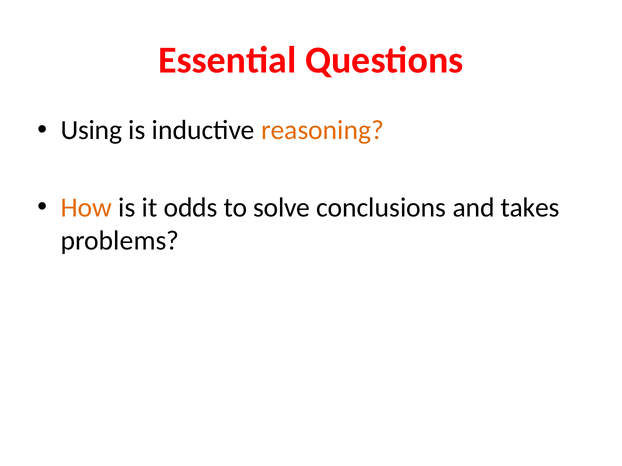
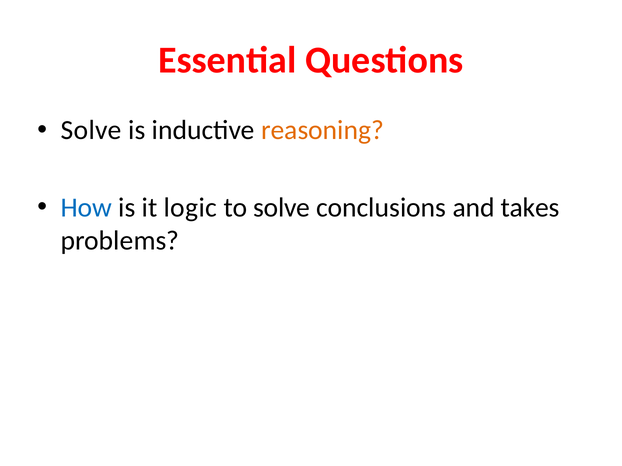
Using: Using -> Solve (91, 130)
How colour: orange -> blue (86, 208)
odds: odds -> logic (190, 208)
